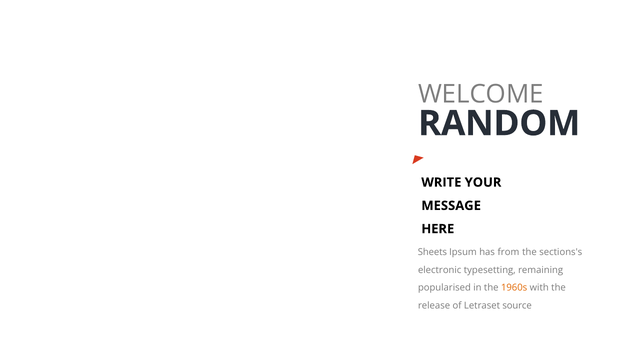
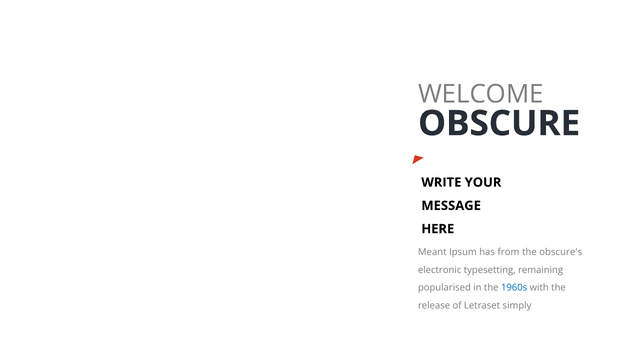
RANDOM: RANDOM -> OBSCURE (499, 124)
Sheets: Sheets -> Meant (432, 252)
sections's: sections's -> obscure's (561, 252)
1960s colour: orange -> blue (514, 288)
source: source -> simply (517, 306)
